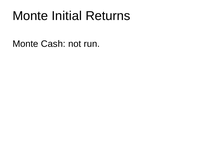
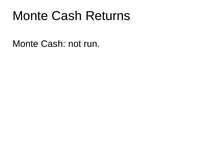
Initial: Initial -> Cash (67, 16)
